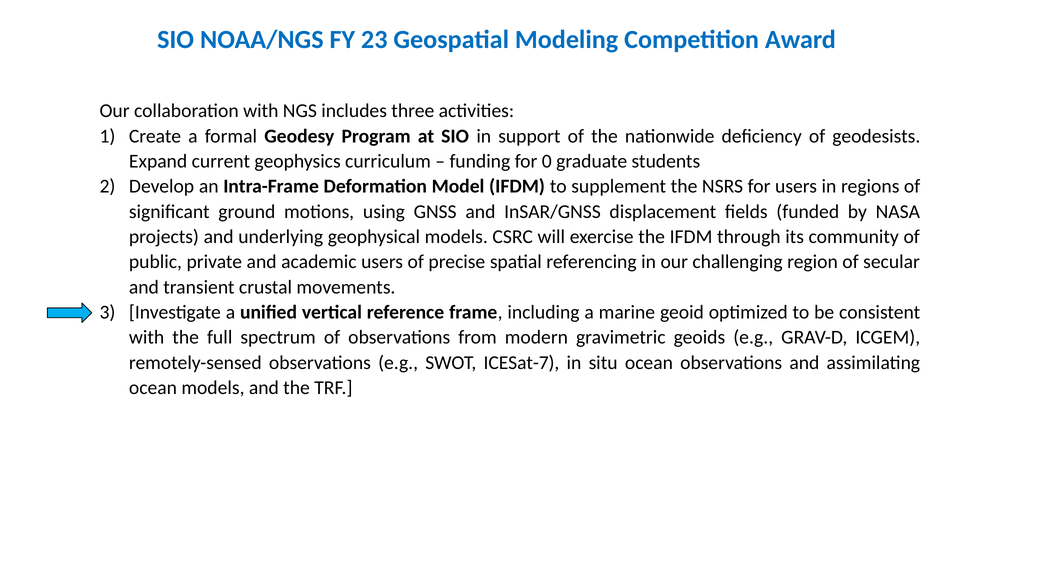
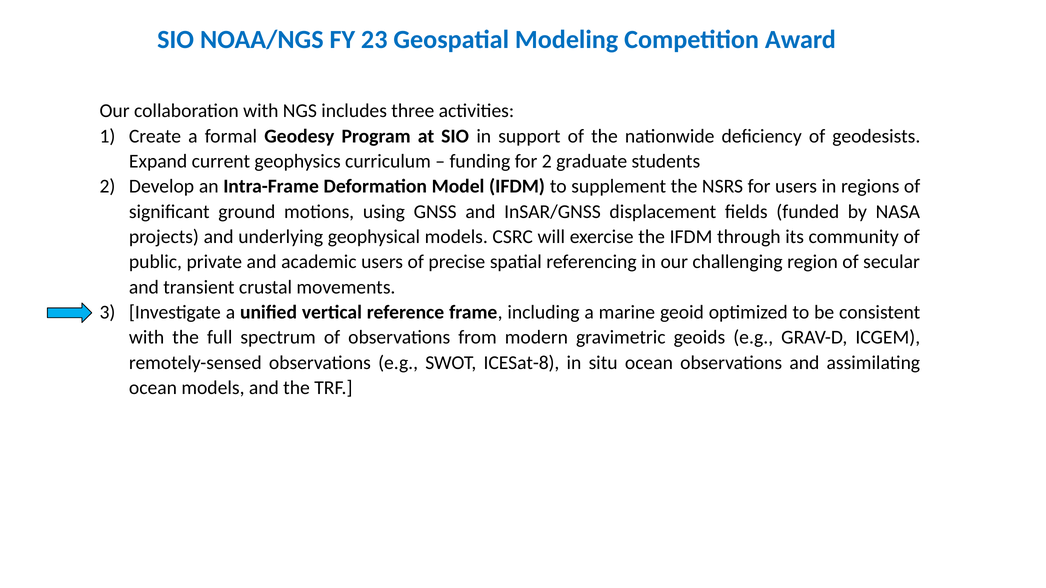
for 0: 0 -> 2 (547, 161)
ICESat-7: ICESat-7 -> ICESat-8 (521, 363)
